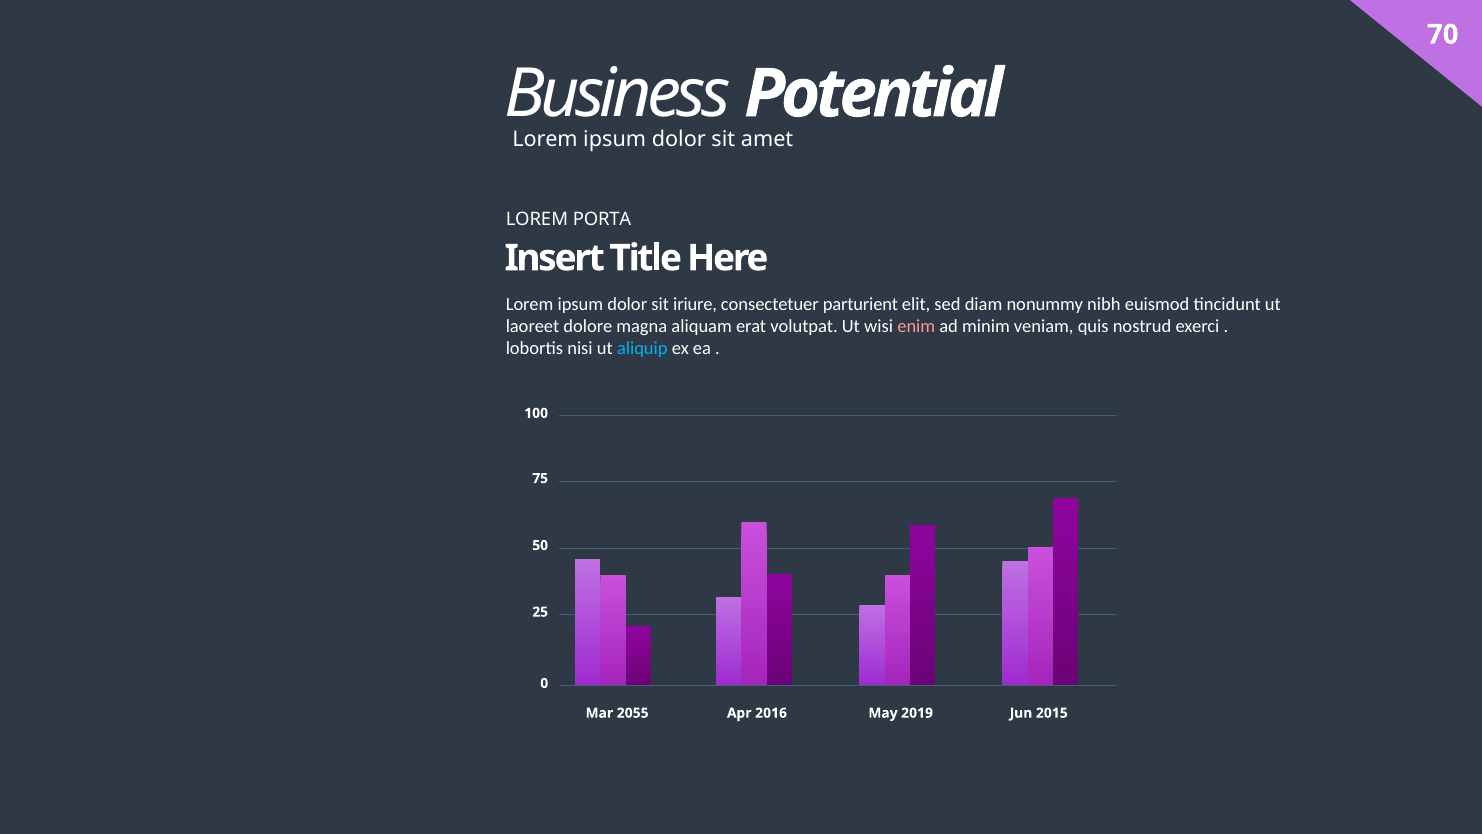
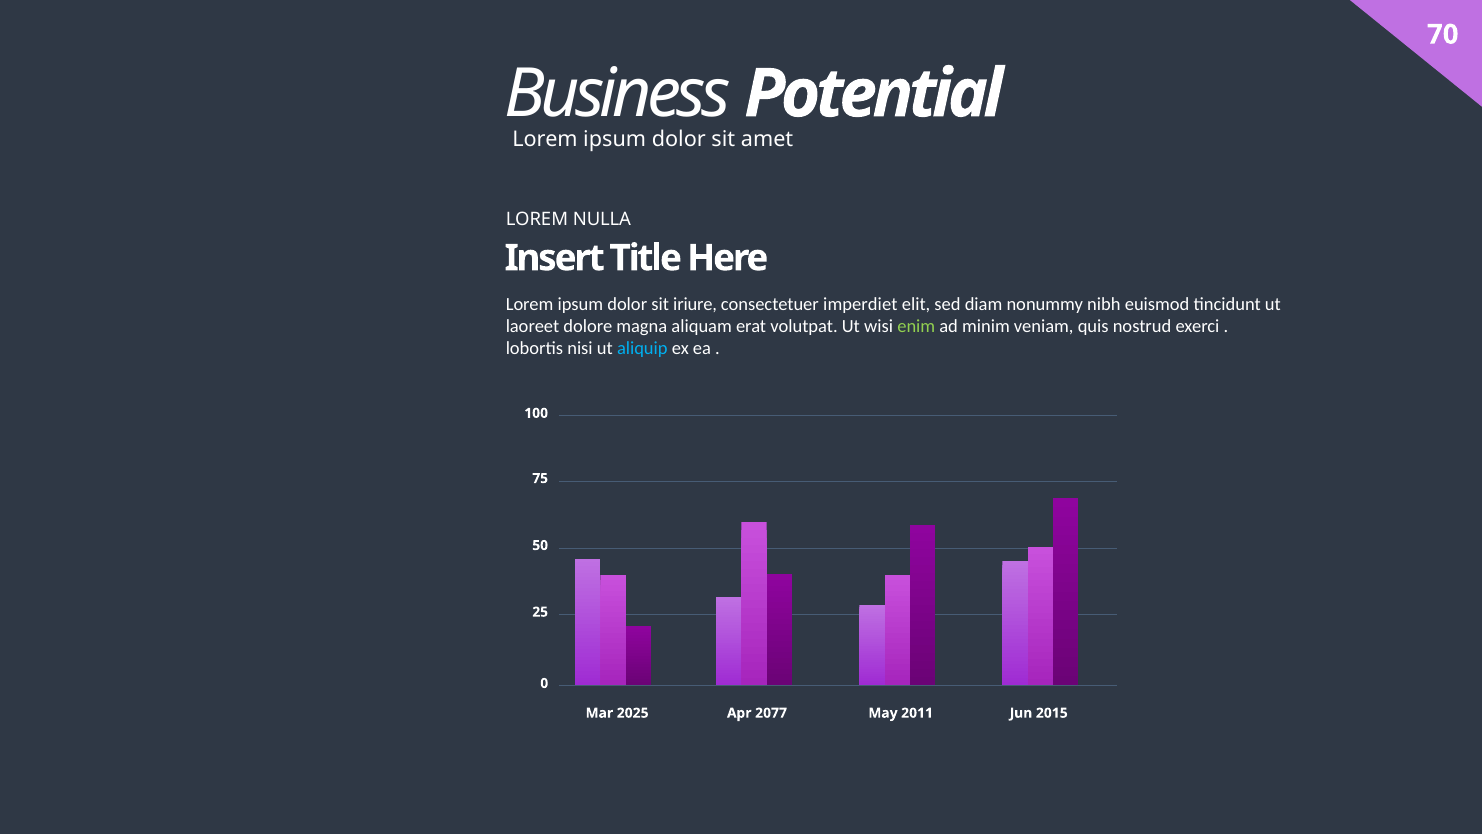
PORTA: PORTA -> NULLA (602, 219)
parturient: parturient -> imperdiet (860, 304)
enim colour: pink -> light green (916, 326)
2055: 2055 -> 2025 (633, 713)
2016: 2016 -> 2077 (771, 713)
2019: 2019 -> 2011 (917, 713)
